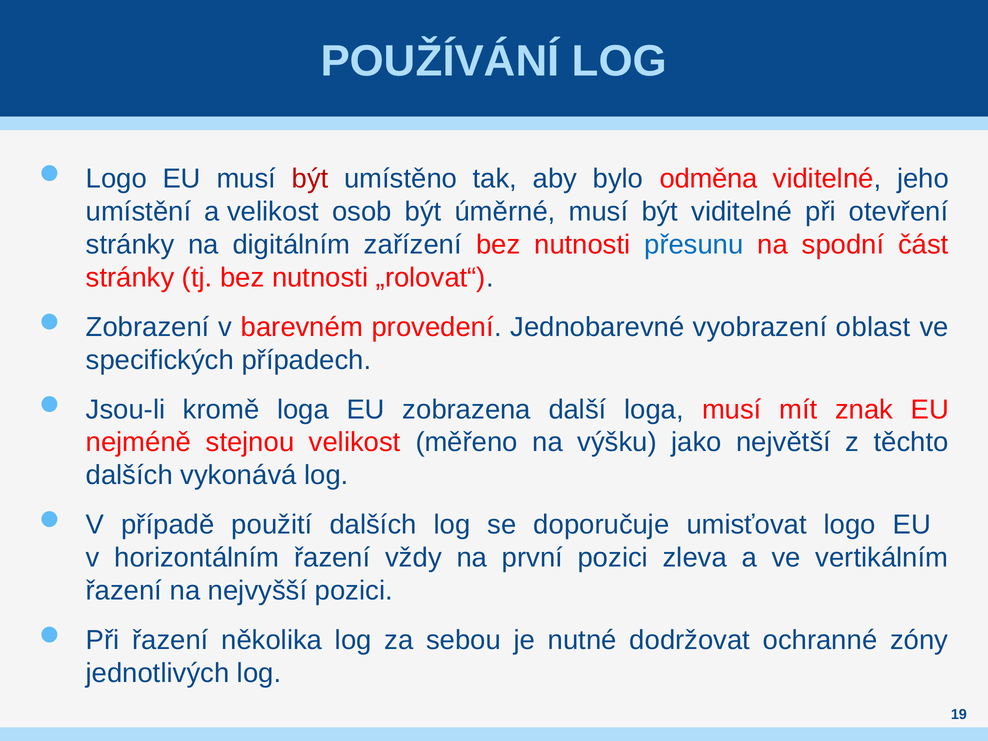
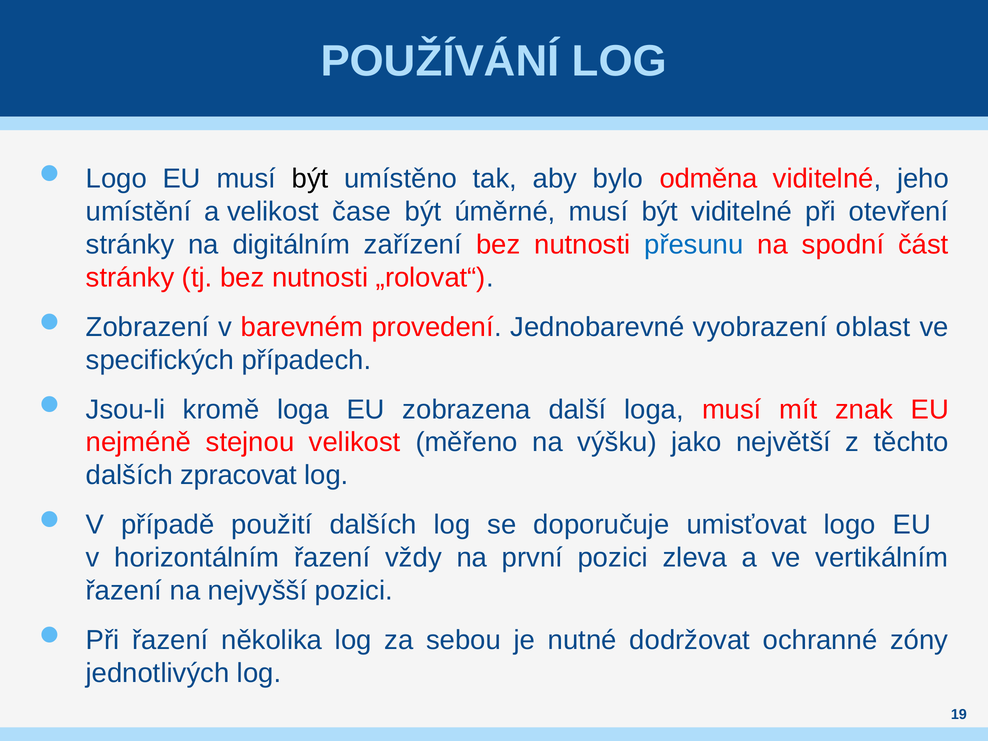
být colour: red -> black (310, 179)
osob: osob -> čase (362, 212)
vykonává: vykonává -> zpracovat (239, 475)
